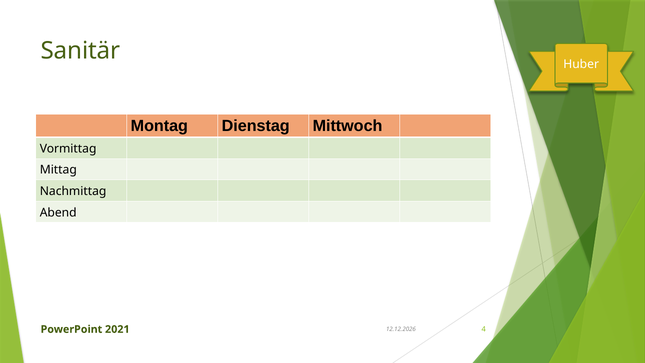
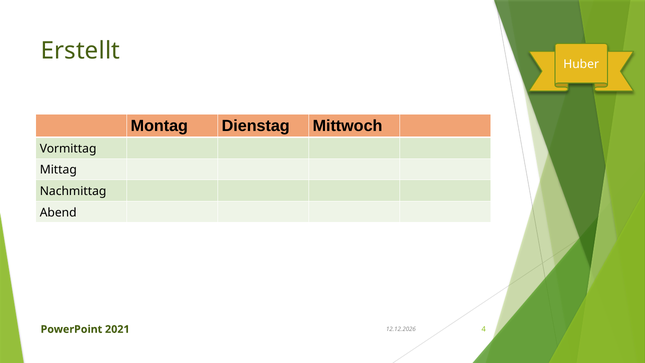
Sanitär: Sanitär -> Erstellt (80, 51)
